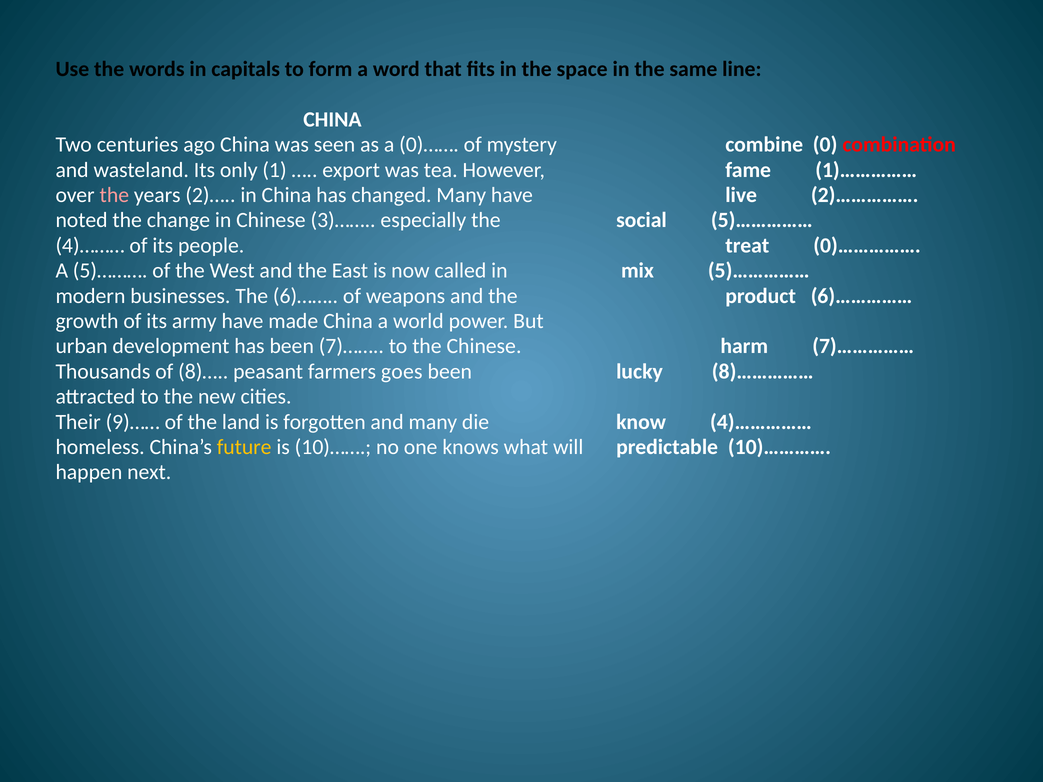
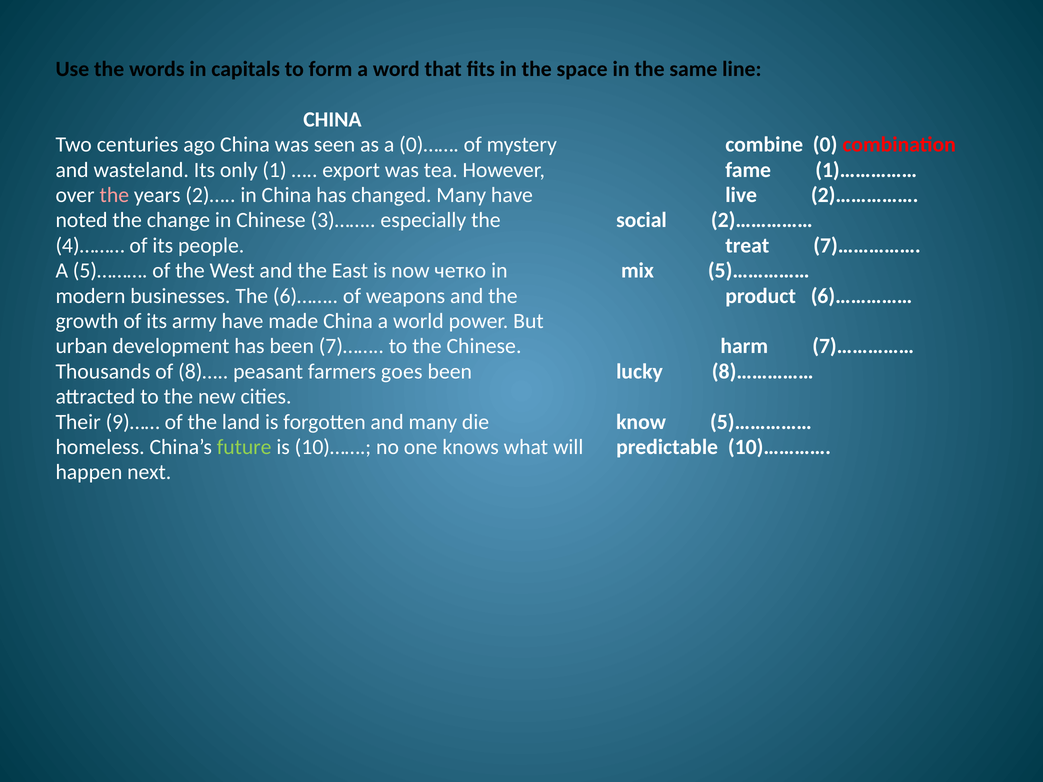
social 5)……………: 5)…………… -> 2)…………… (762, 220)
treat 0)……………: 0)…………… -> 7)…………… (867, 246)
called: called -> четко (460, 271)
know 4)……………: 4)…………… -> 5)…………… (761, 422)
future colour: yellow -> light green (244, 447)
